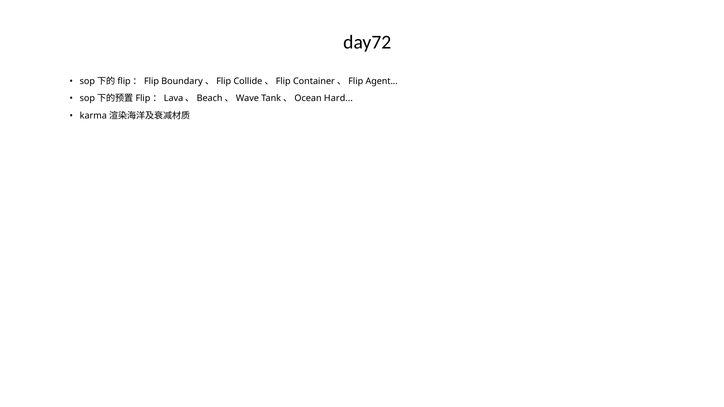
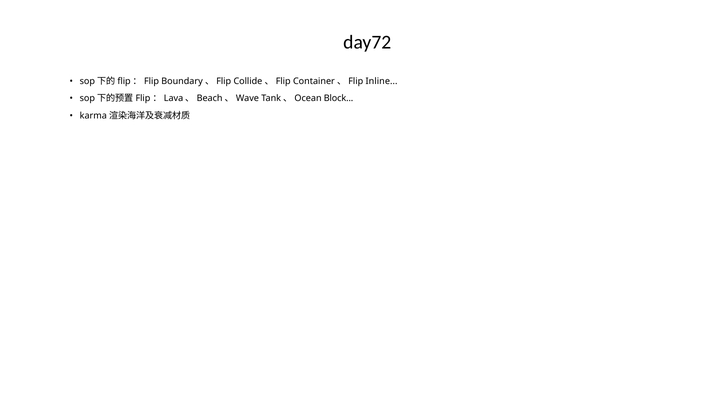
Agent: Agent -> Inline (382, 81)
Hard: Hard -> Block (339, 98)
